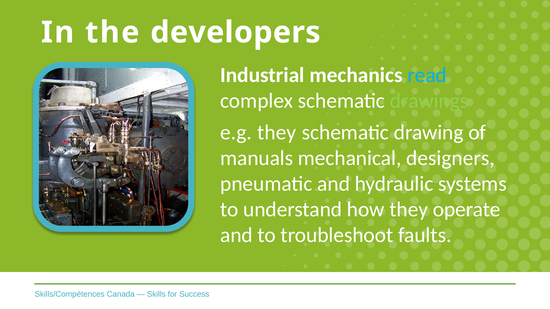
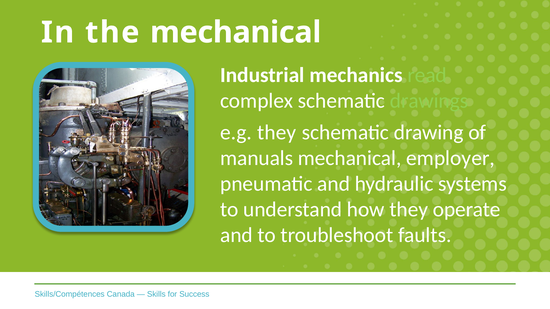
the developers: developers -> mechanical (236, 32)
read colour: light blue -> light green (427, 75)
designers: designers -> employer (451, 158)
